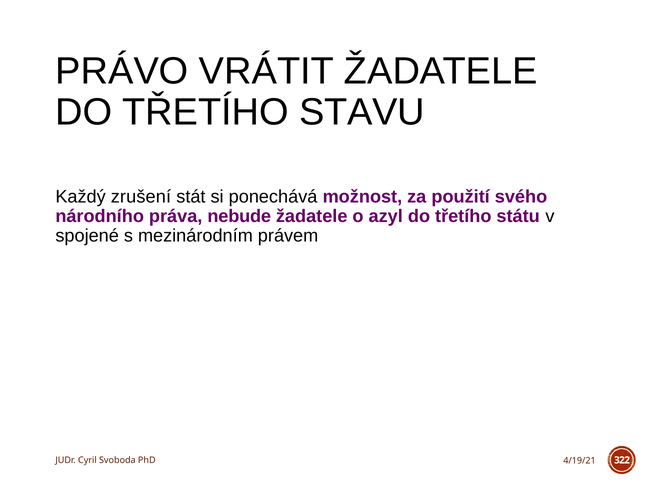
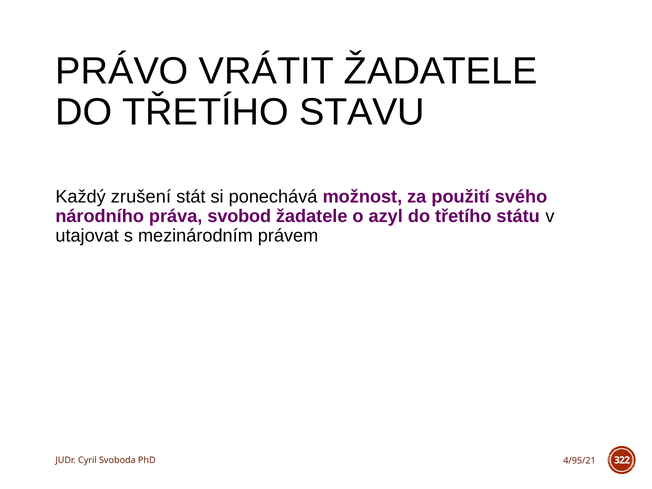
nebude: nebude -> svobod (239, 216)
spojené: spojené -> utajovat (87, 236)
4/19/21: 4/19/21 -> 4/95/21 (580, 461)
